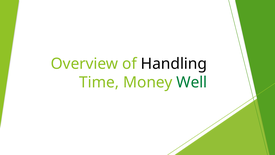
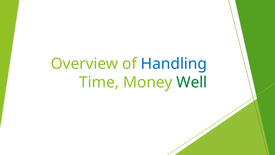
Handling colour: black -> blue (174, 64)
